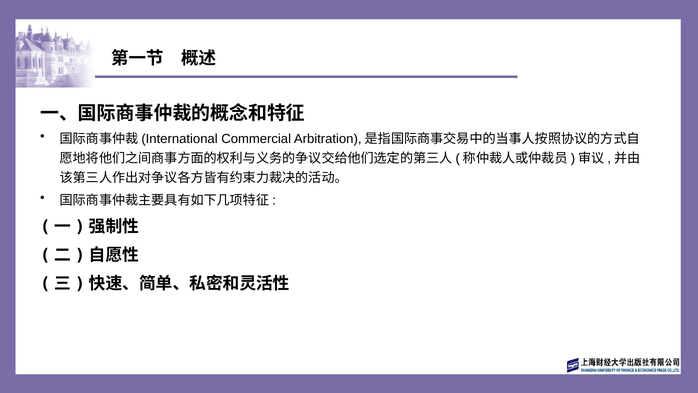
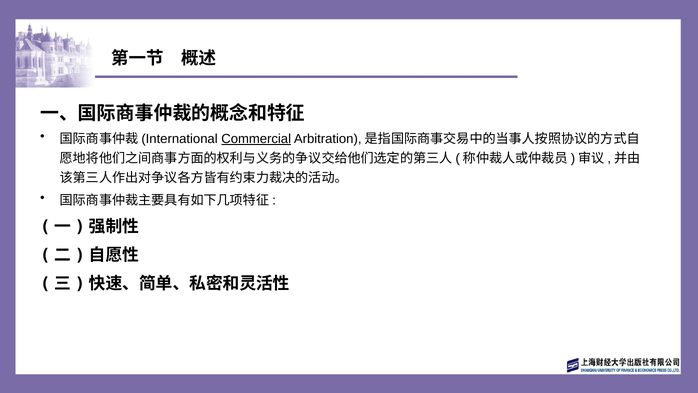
Commercial underline: none -> present (256, 139)
